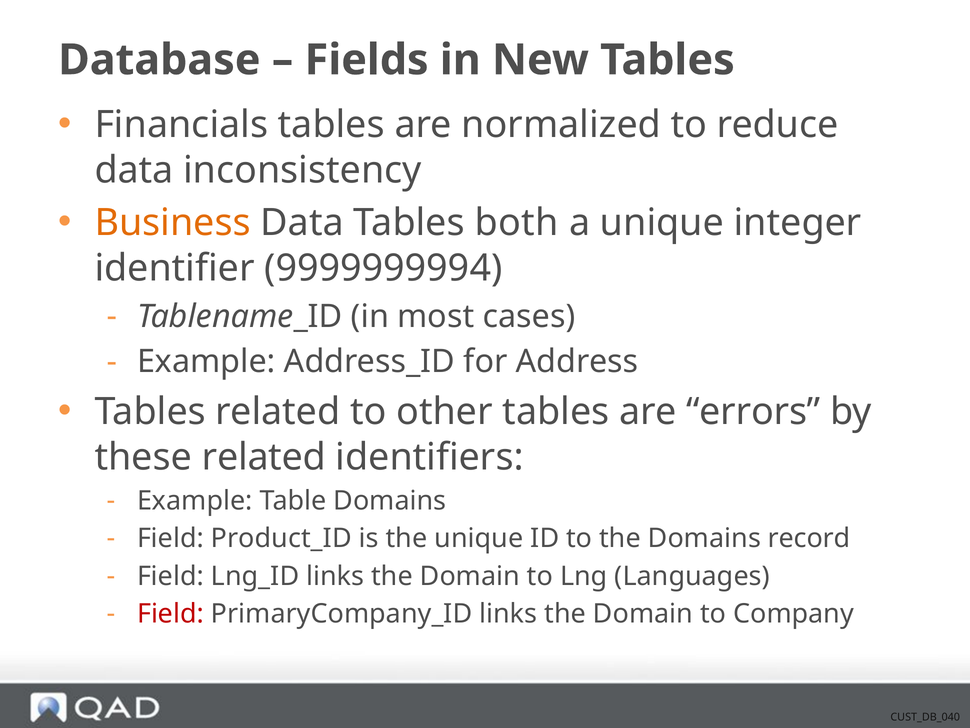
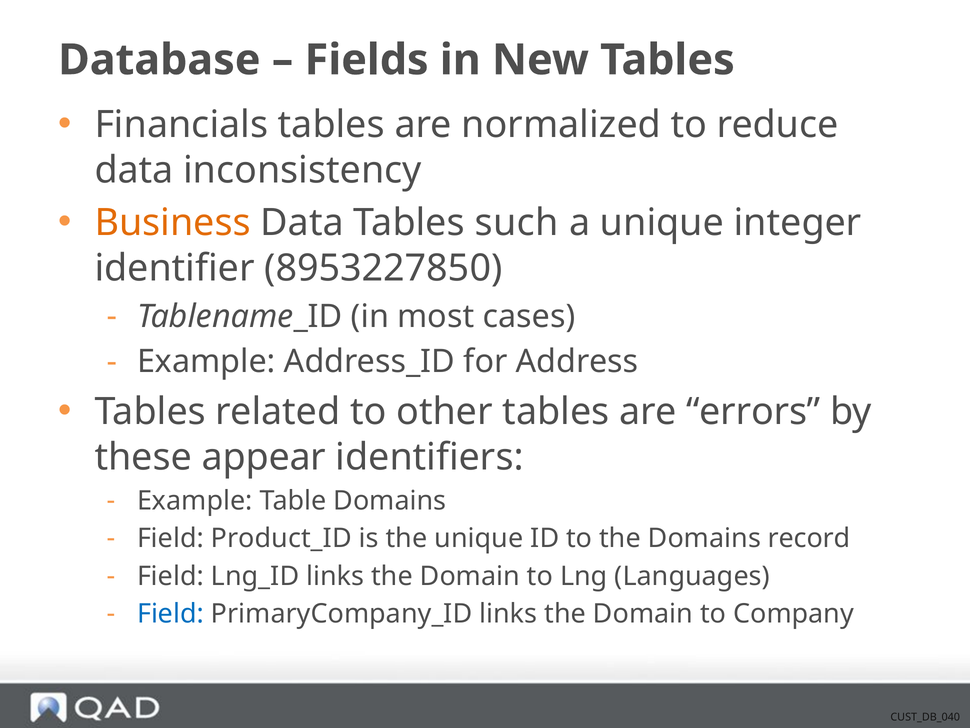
both: both -> such (517, 223)
9999999994: 9999999994 -> 8953227850 (383, 268)
these related: related -> appear (264, 457)
Field colour: red -> blue (170, 613)
